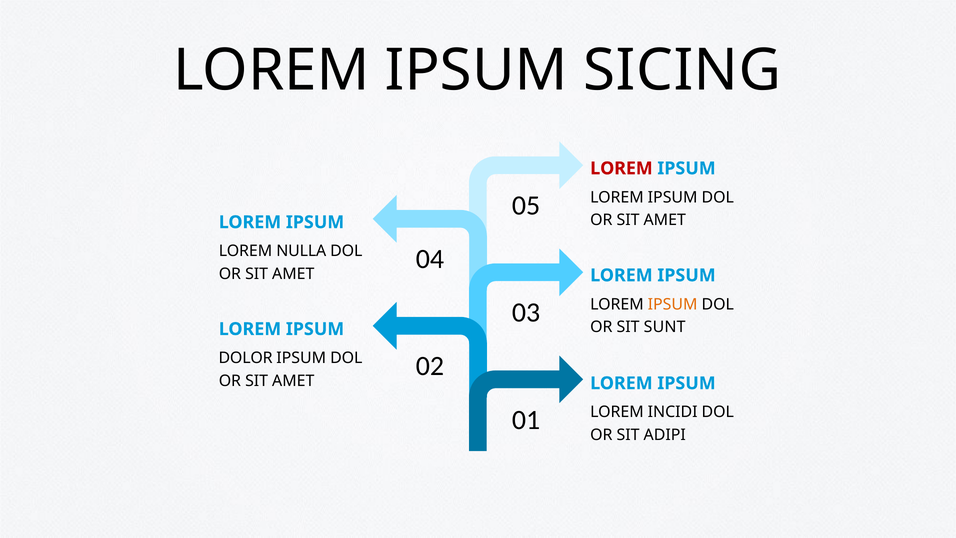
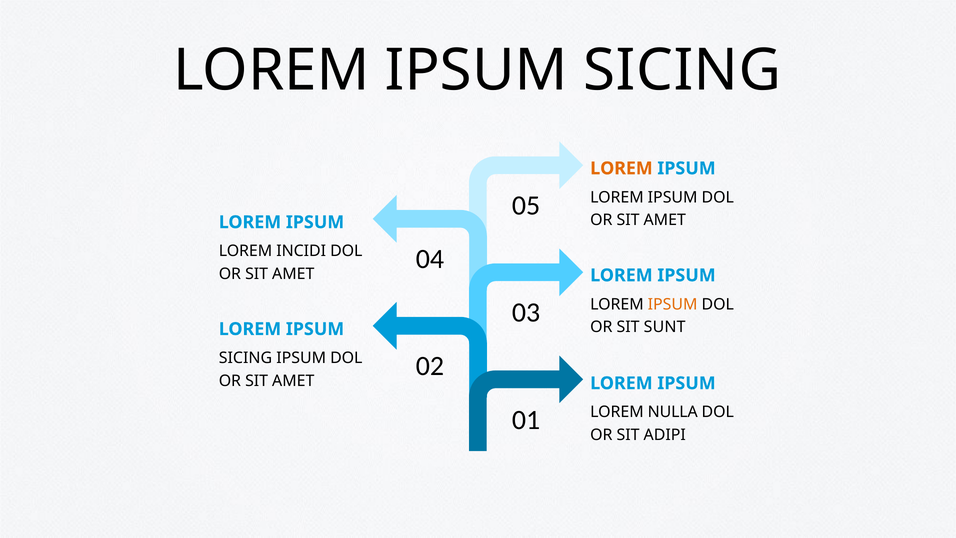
LOREM colour: red -> orange (621, 168)
NULLA: NULLA -> INCIDI (301, 251)
DOLOR: DOLOR -> SICING (245, 358)
INCIDI: INCIDI -> NULLA (673, 412)
